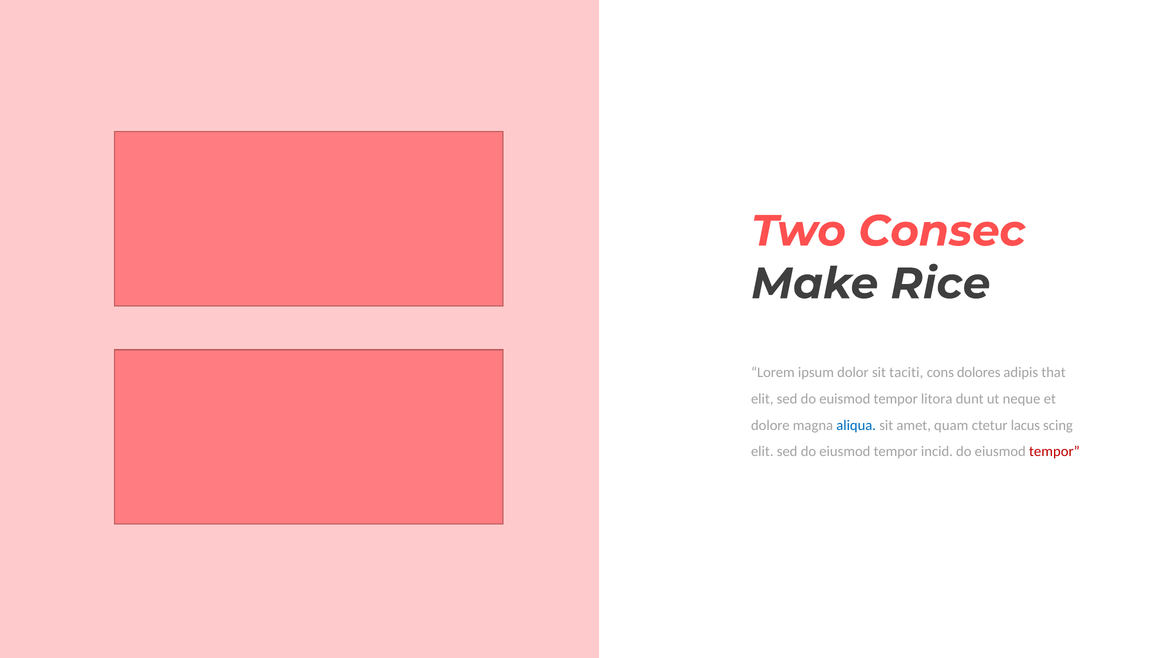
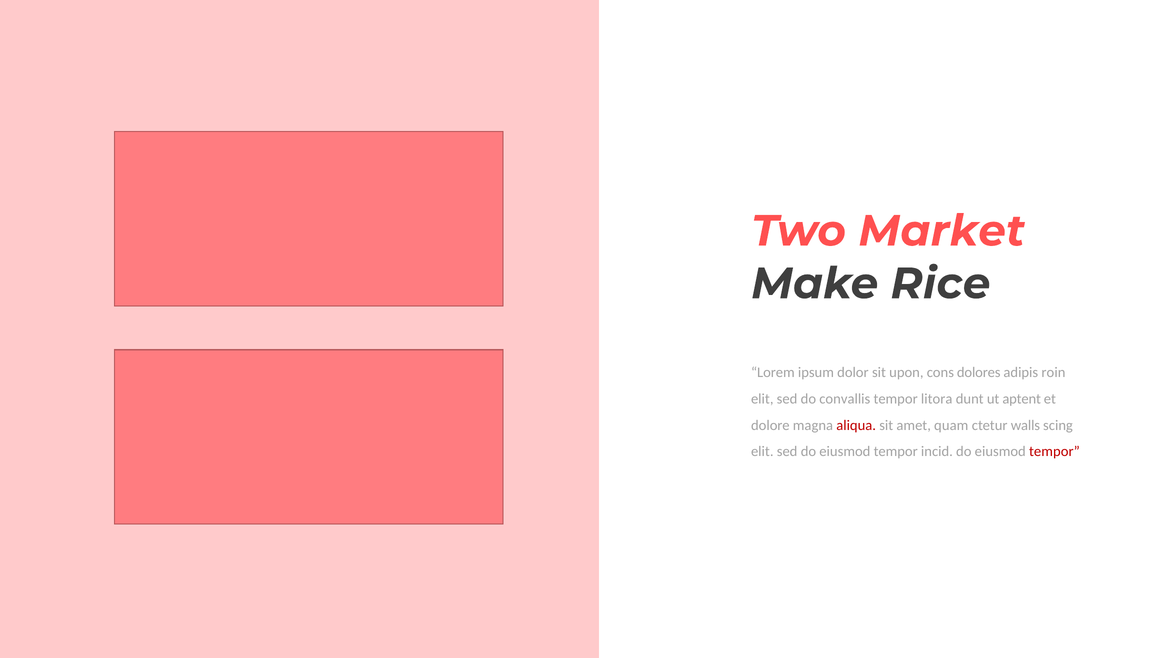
Consec: Consec -> Market (942, 231)
taciti: taciti -> upon (906, 372)
that: that -> roin (1053, 372)
euismod: euismod -> convallis (845, 399)
neque: neque -> aptent (1022, 399)
aliqua colour: blue -> red (856, 425)
lacus: lacus -> walls (1025, 425)
